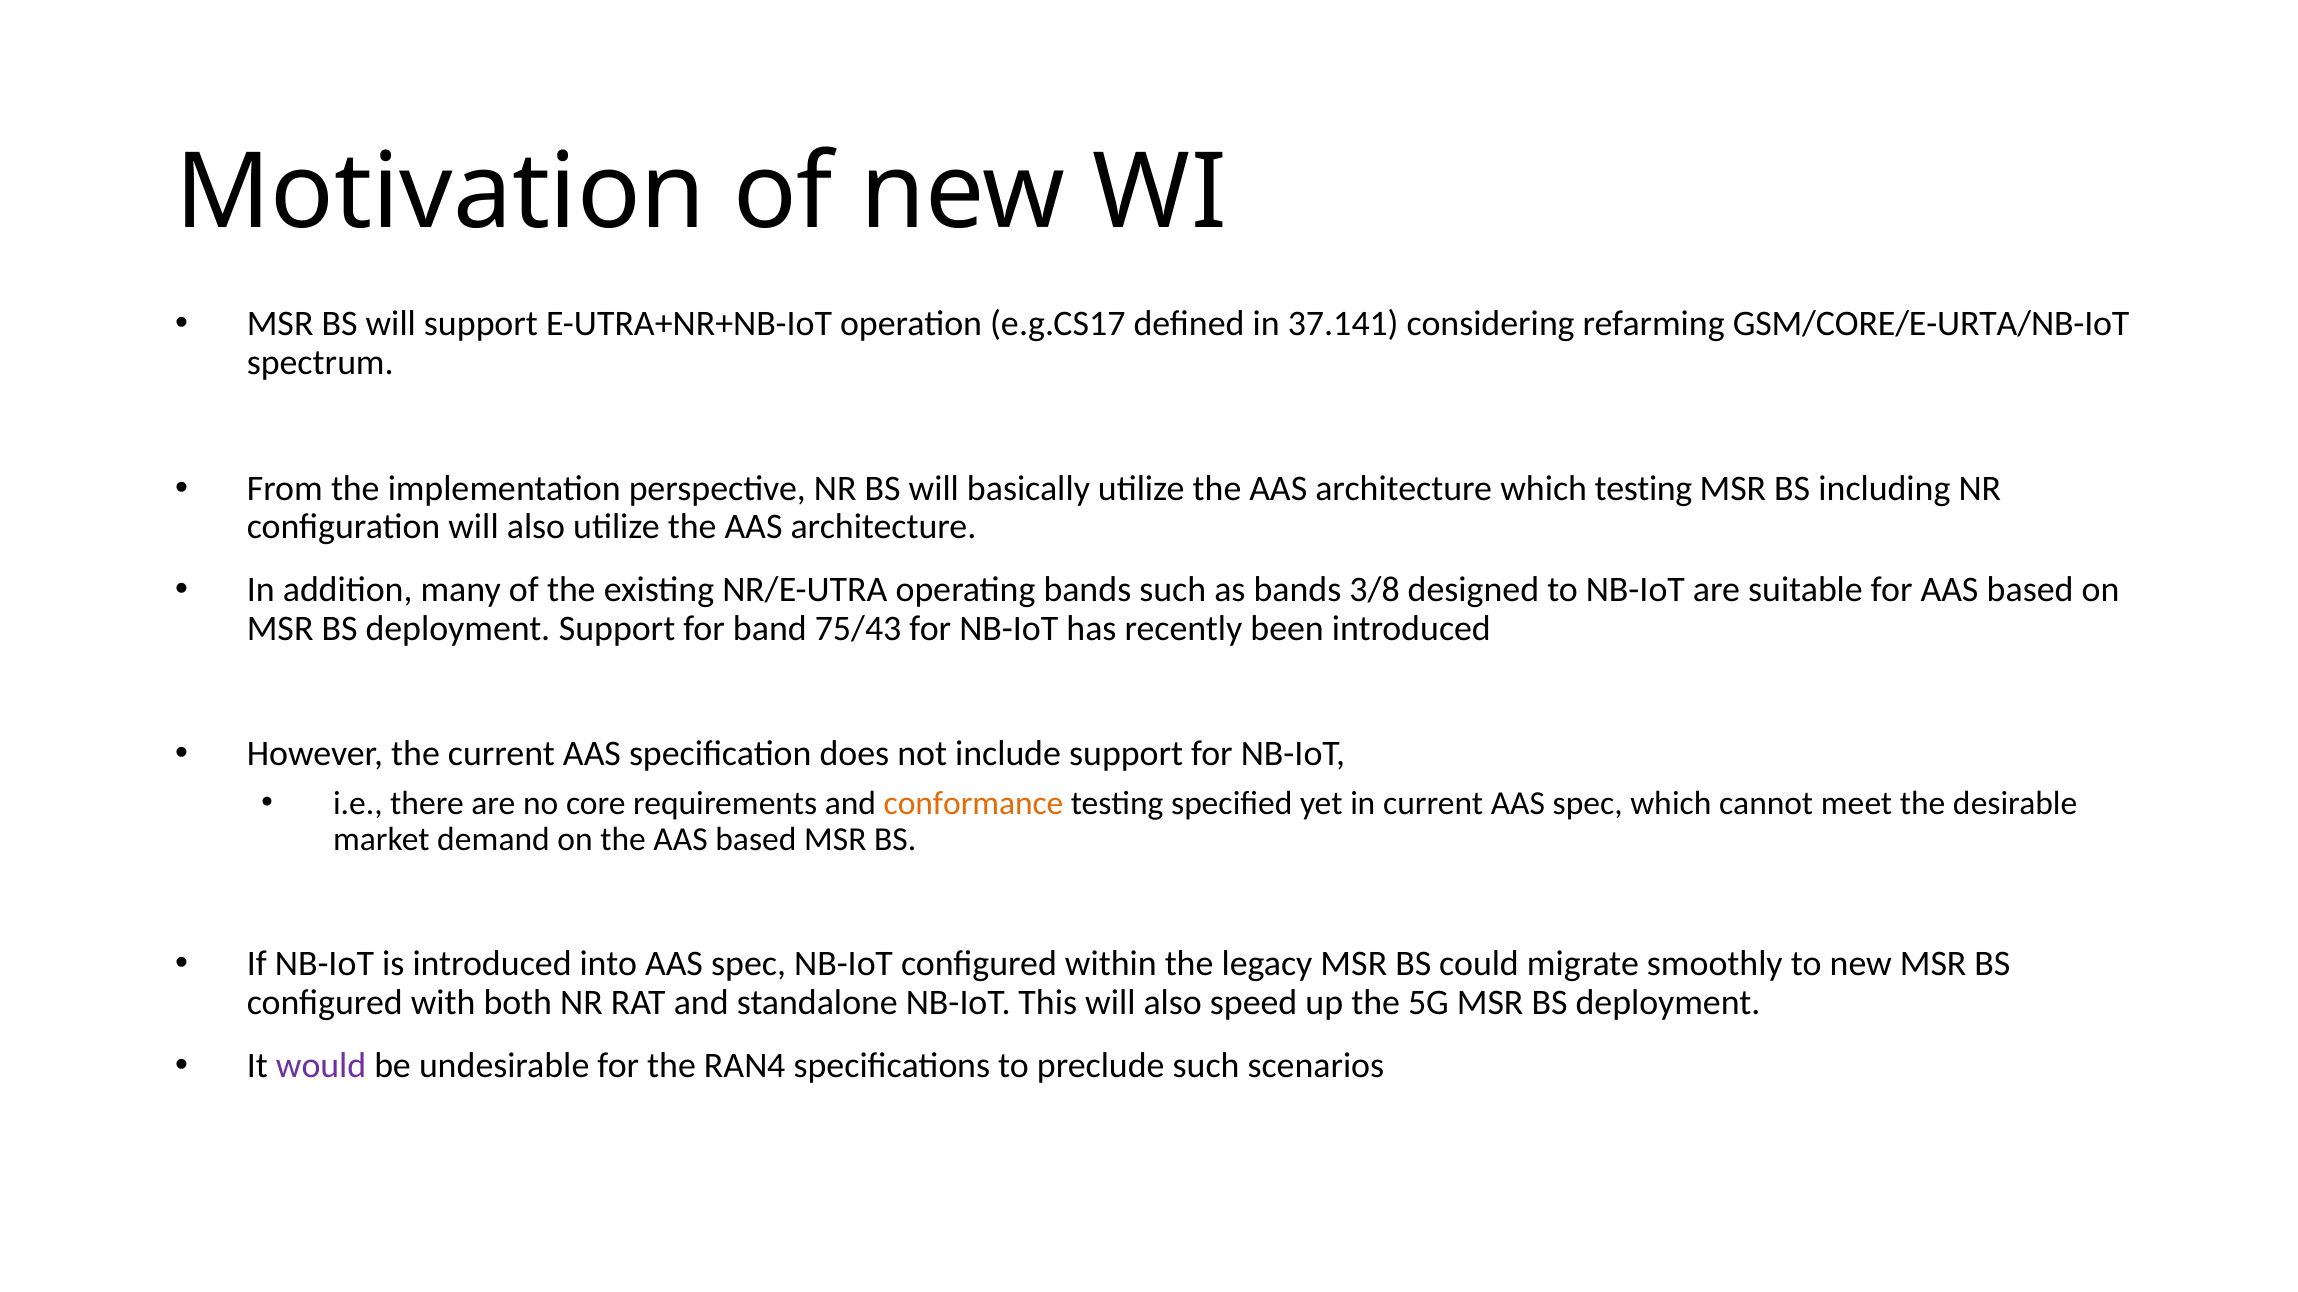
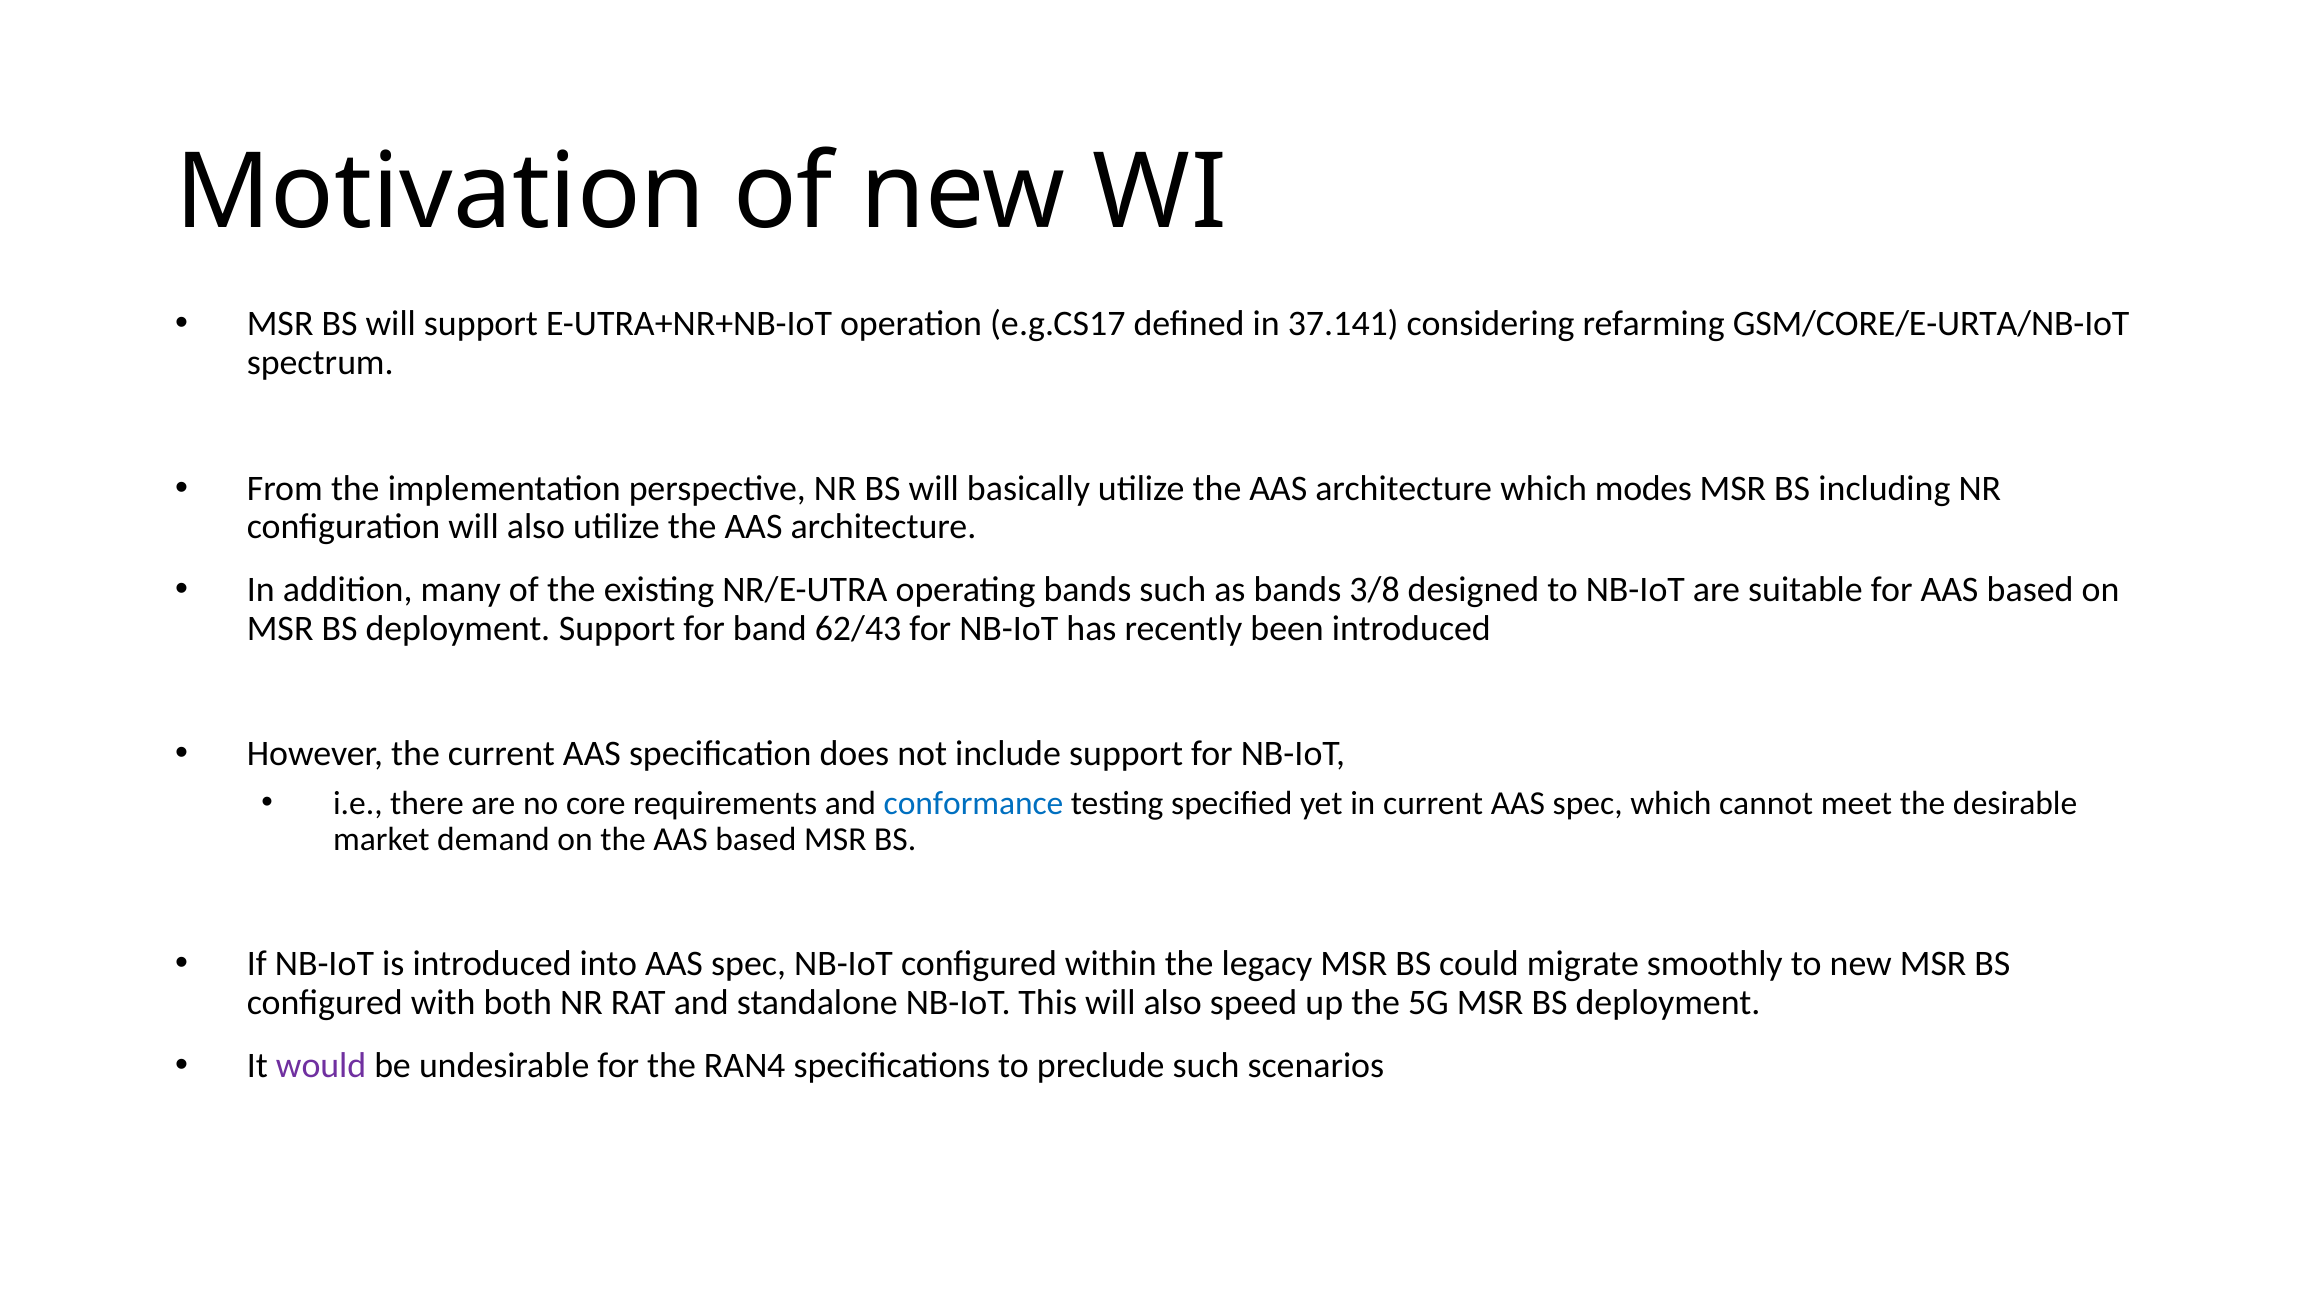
which testing: testing -> modes (1643, 488)
75/43: 75/43 -> 62/43 (858, 629)
conformance colour: orange -> blue (974, 804)
